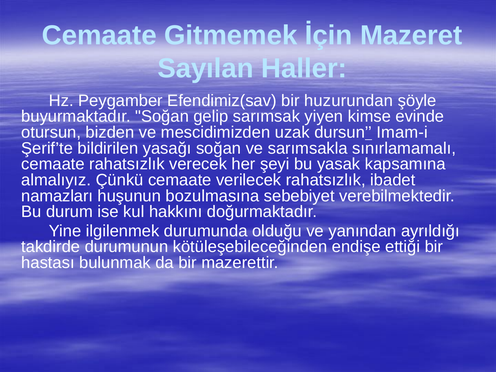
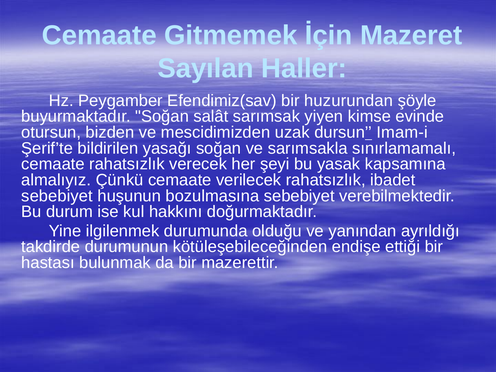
gelip: gelip -> salât (211, 117)
namazları: namazları -> sebebiyet (57, 196)
